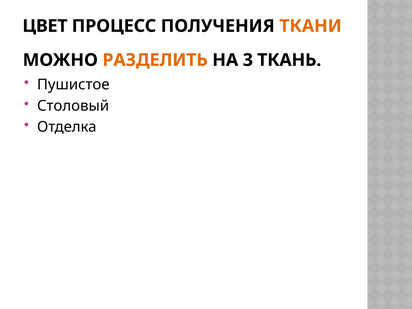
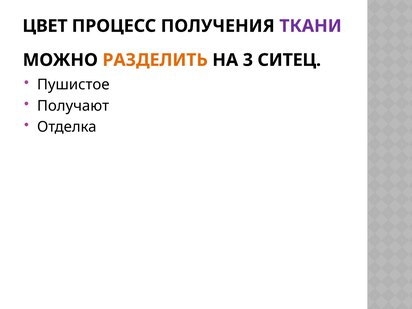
ТКАНИ colour: orange -> purple (311, 26)
ТКАНЬ: ТКАНЬ -> СИТЕЦ (289, 60)
Столовый: Столовый -> Получают (73, 106)
